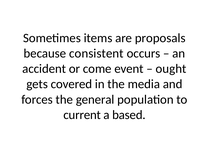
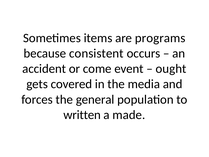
proposals: proposals -> programs (160, 38)
current: current -> written (82, 115)
based: based -> made (129, 115)
